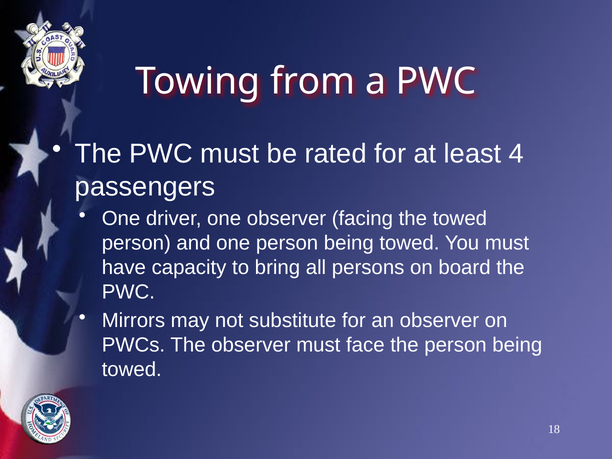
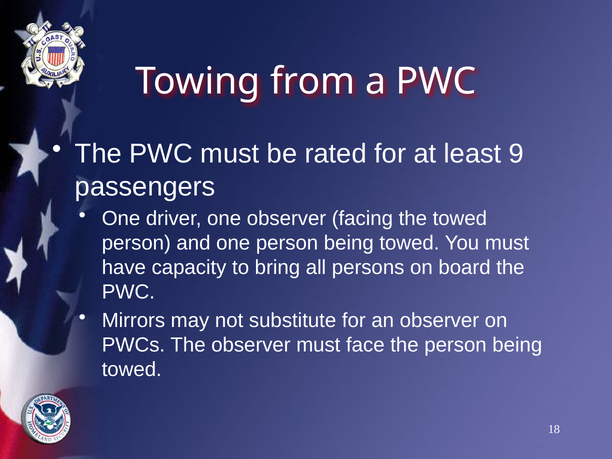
4: 4 -> 9 (516, 154)
